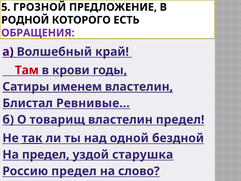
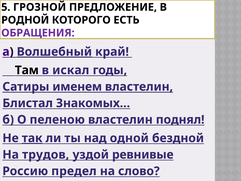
Волшебный underline: none -> present (54, 52)
Там colour: red -> black (27, 70)
крови: крови -> искал (71, 70)
Ревнивые…: Ревнивые… -> Знакомых… (93, 103)
товарищ: товарищ -> пеленою (57, 120)
властелин предел: предел -> поднял (180, 120)
На предел: предел -> трудов (46, 154)
старушка: старушка -> ревнивые (143, 154)
